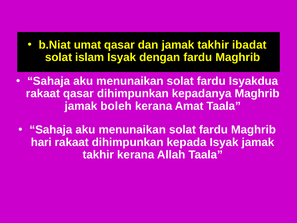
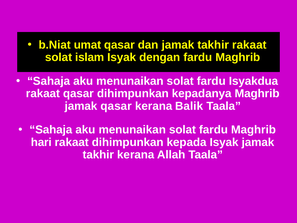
takhir ibadat: ibadat -> rakaat (249, 45)
jamak boleh: boleh -> qasar (116, 106)
Amat: Amat -> Balik (189, 106)
